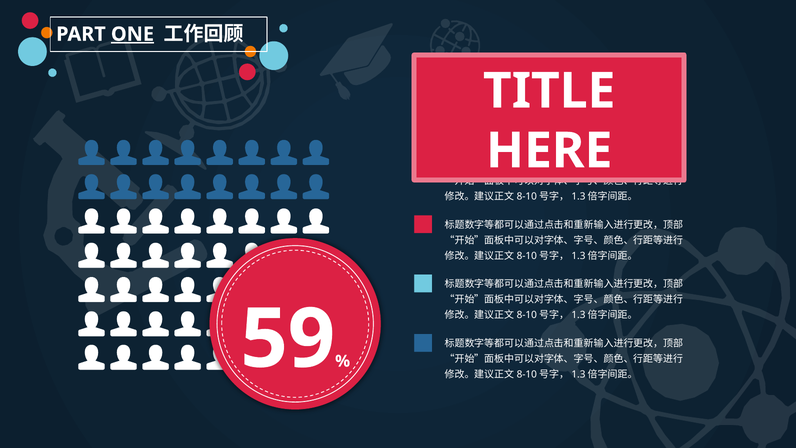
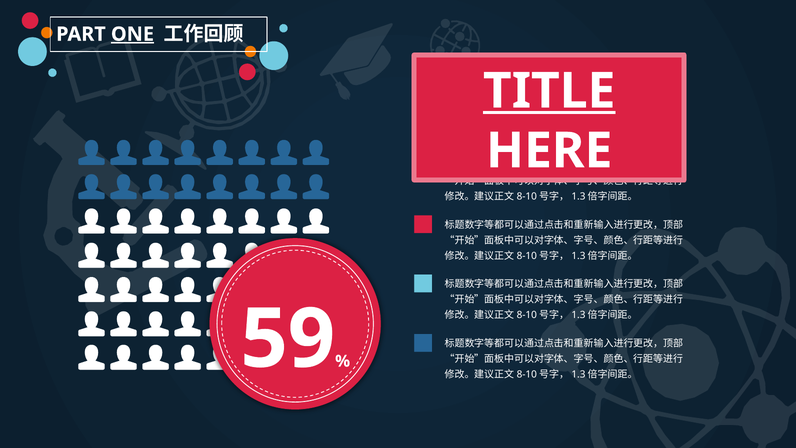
TITLE underline: none -> present (549, 91)
